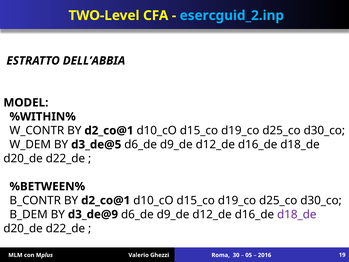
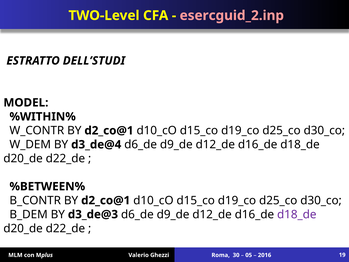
esercguid_2.inp colour: light blue -> pink (232, 15)
DELL’ABBIA: DELL’ABBIA -> DELL’STUDI (94, 61)
d3_de@5: d3_de@5 -> d3_de@4 (96, 144)
d3_de@9: d3_de@9 -> d3_de@3 (93, 214)
